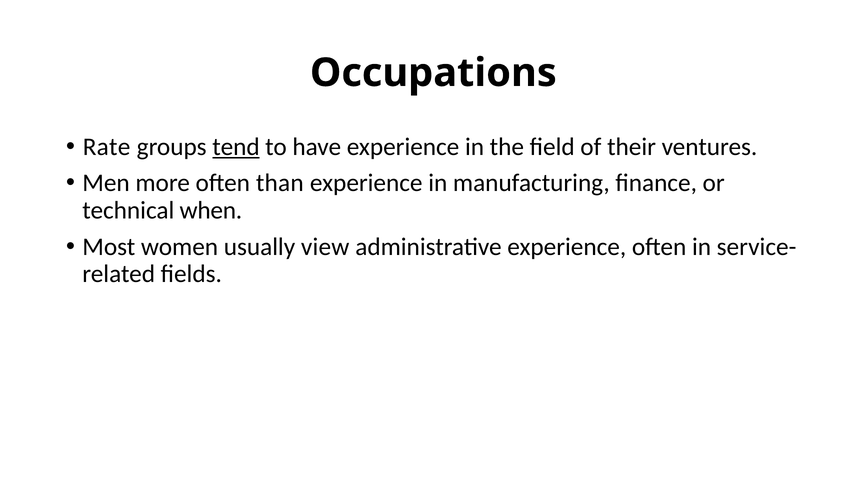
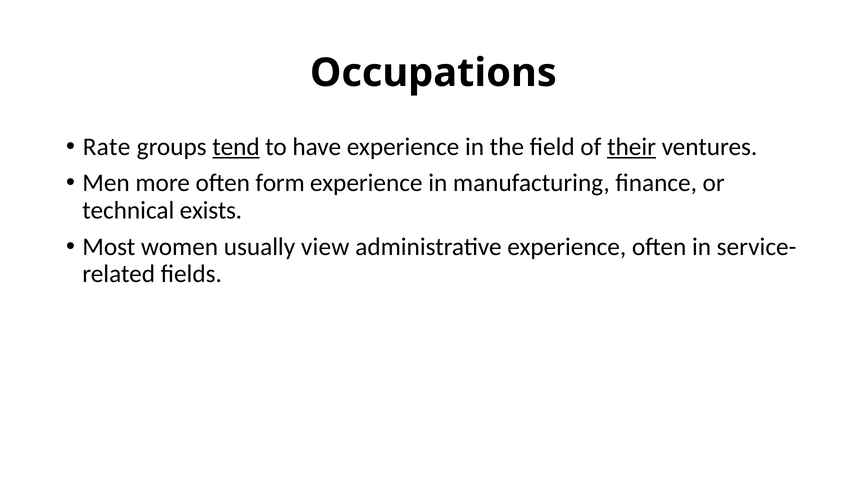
their underline: none -> present (632, 147)
than: than -> form (280, 183)
when: when -> exists (211, 210)
